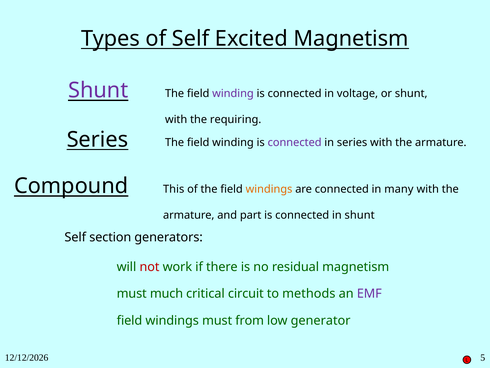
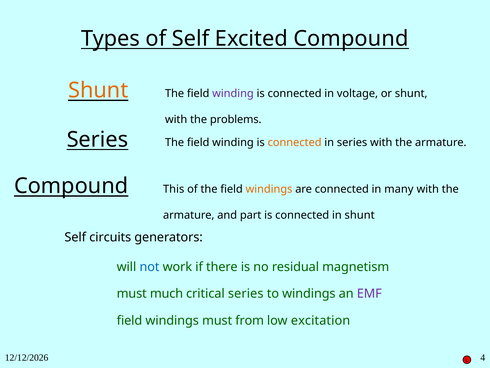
Excited Magnetism: Magnetism -> Compound (351, 38)
Shunt colour: purple -> orange (98, 90)
requiring: requiring -> problems (236, 120)
connected colour: purple -> orange (295, 142)
section: section -> circuits (110, 237)
not colour: red -> blue (149, 267)
critical circuit: circuit -> series (246, 293)
to methods: methods -> windings (309, 293)
generator: generator -> excitation (321, 320)
5: 5 -> 4 (483, 357)
